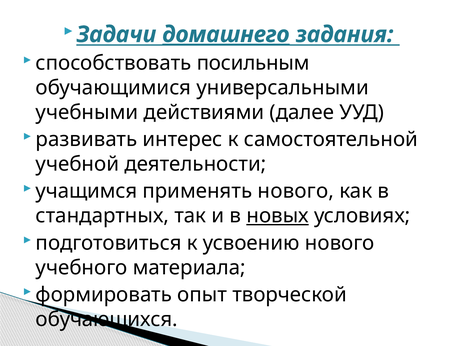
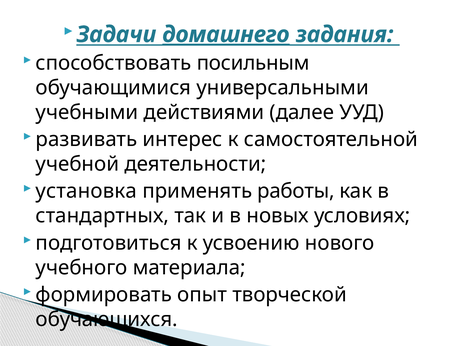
учащимся: учащимся -> установка (86, 191)
применять нового: нового -> работы (296, 191)
новых underline: present -> none (278, 216)
